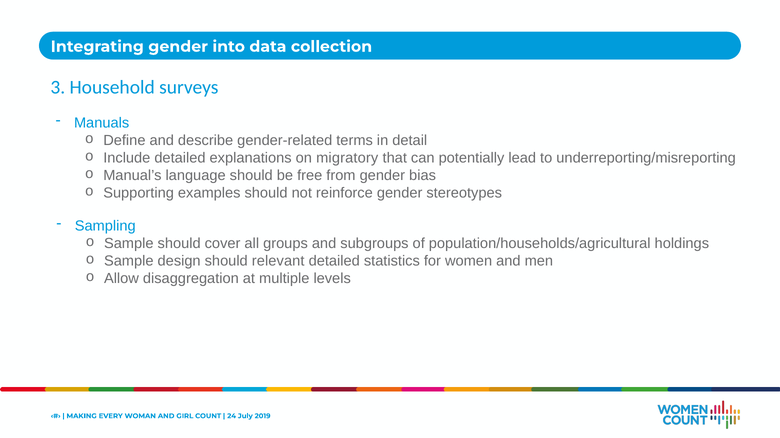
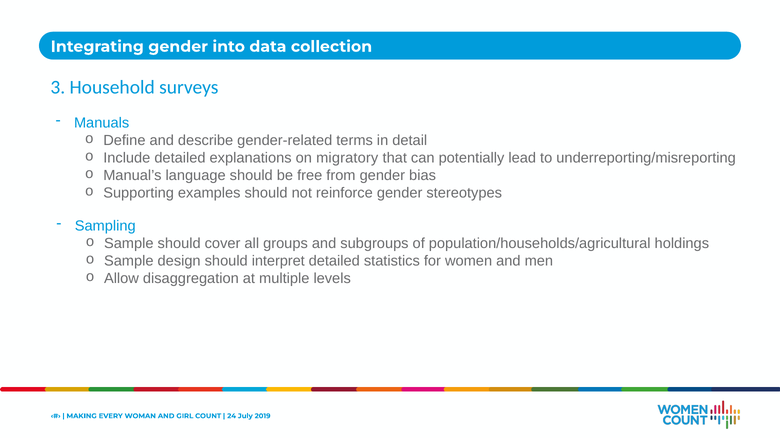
relevant: relevant -> interpret (278, 262)
